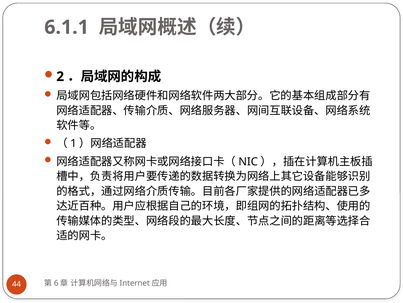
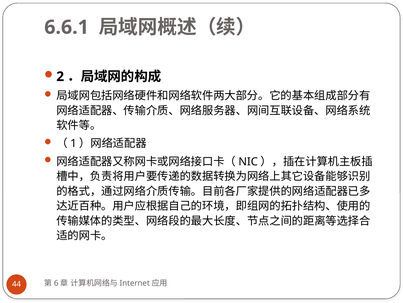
6.1.1: 6.1.1 -> 6.6.1 (67, 27)
